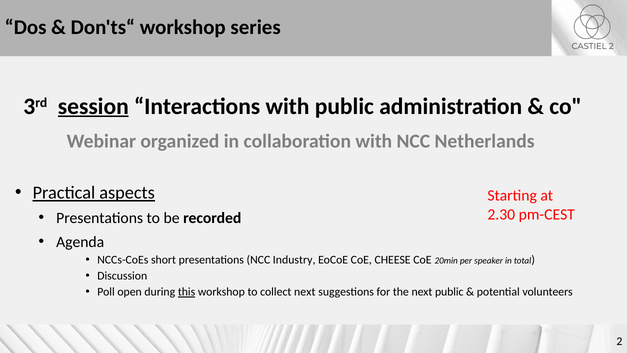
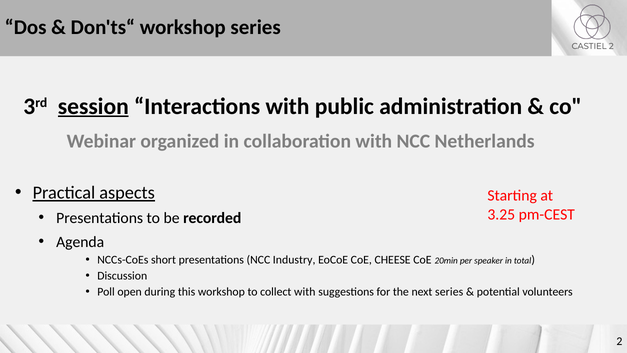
2.30: 2.30 -> 3.25 (501, 214)
this underline: present -> none (187, 292)
collect next: next -> with (305, 292)
next public: public -> series (449, 292)
